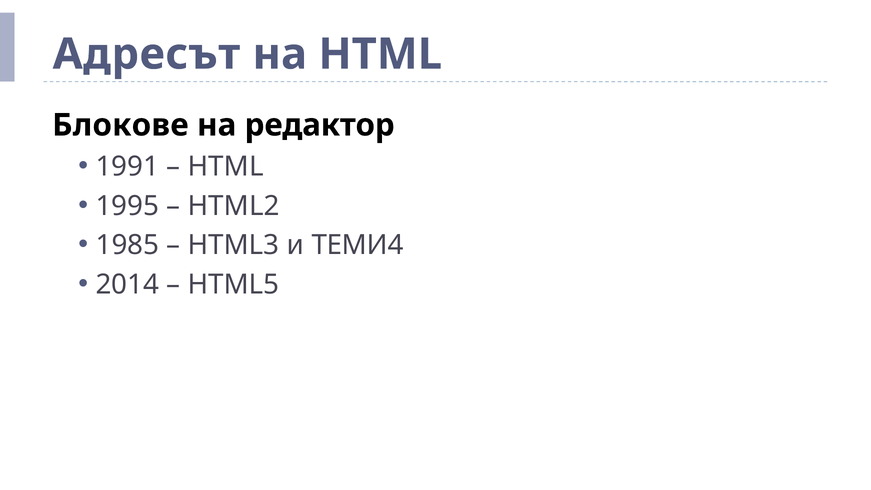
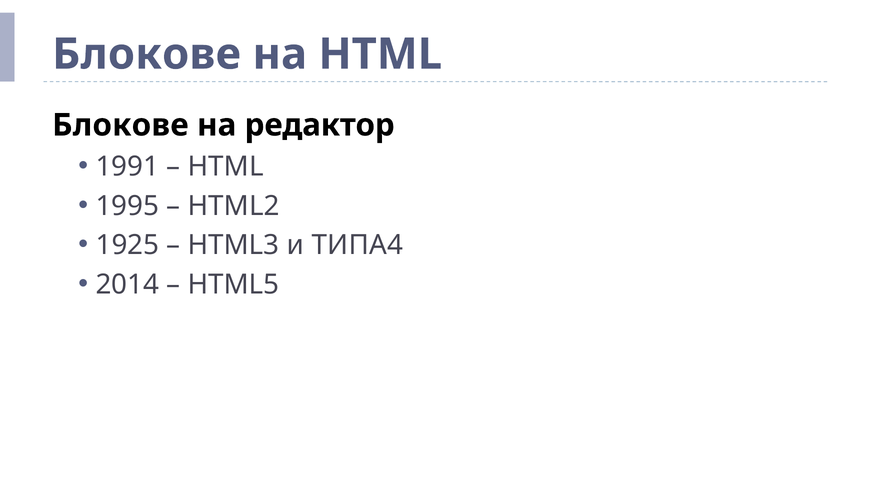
Адресът: Адресът -> Блокове (147, 54)
1985: 1985 -> 1925 (127, 245)
ТЕМИ4: ТЕМИ4 -> ТИПА4 (357, 245)
